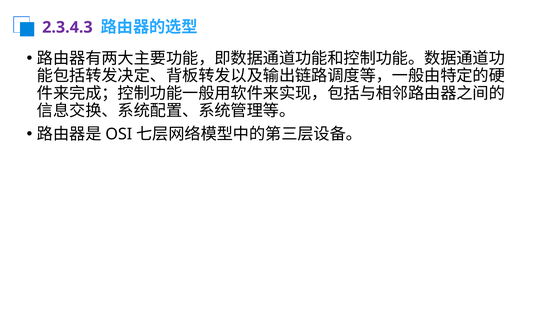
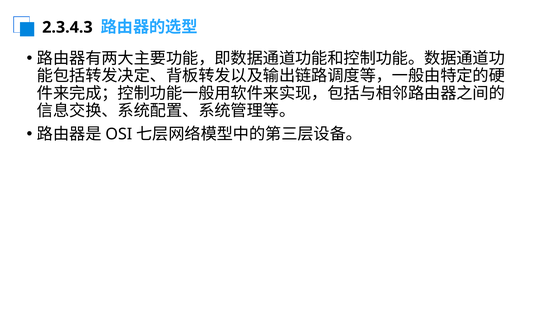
2.3.4.3 colour: purple -> black (67, 27)
